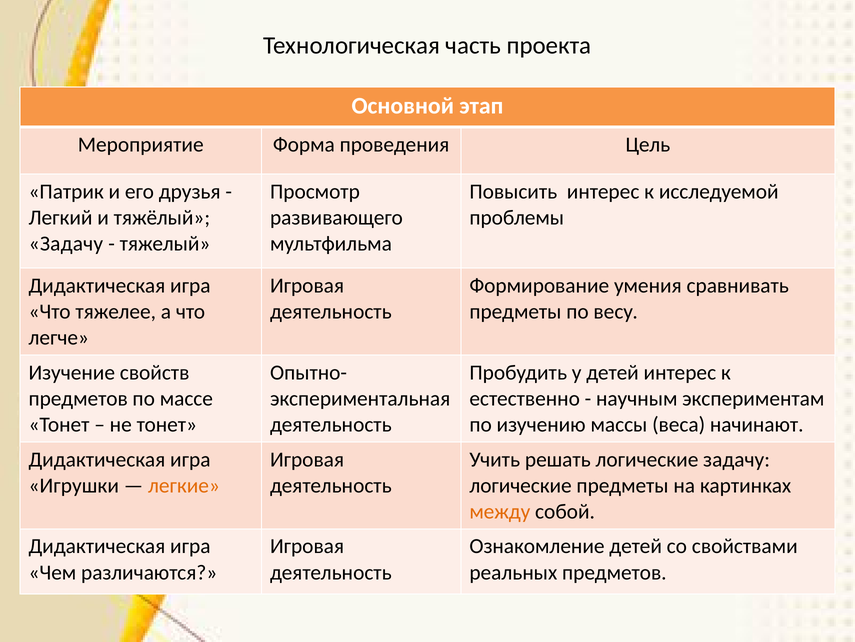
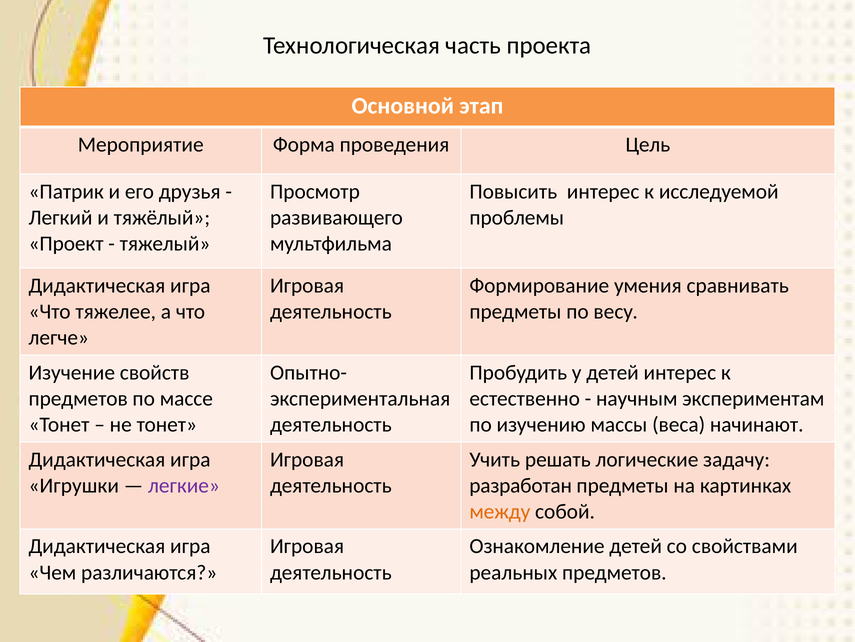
Задачу: Задачу -> Проект (66, 243)
легкие colour: orange -> purple (184, 485)
логические: логические -> разработан (521, 485)
